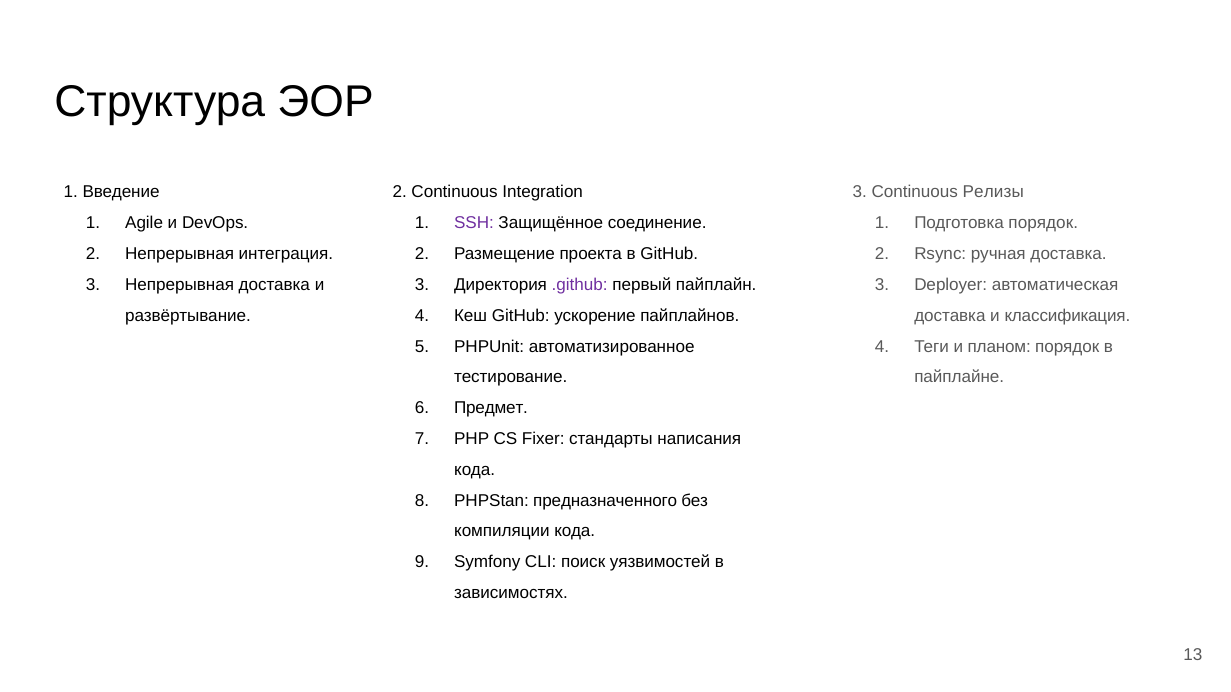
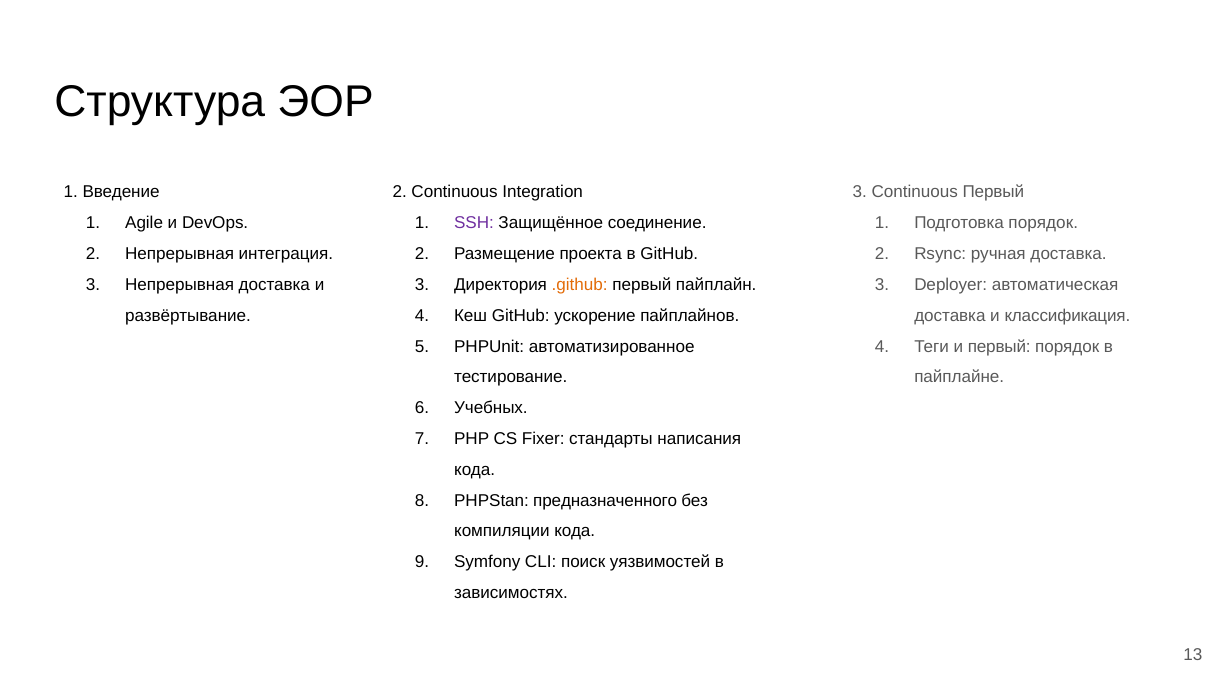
Continuous Релизы: Релизы -> Первый (993, 192)
.github colour: purple -> orange (580, 285)
и планом: планом -> первый (999, 347)
Предмет: Предмет -> Учебных (491, 408)
